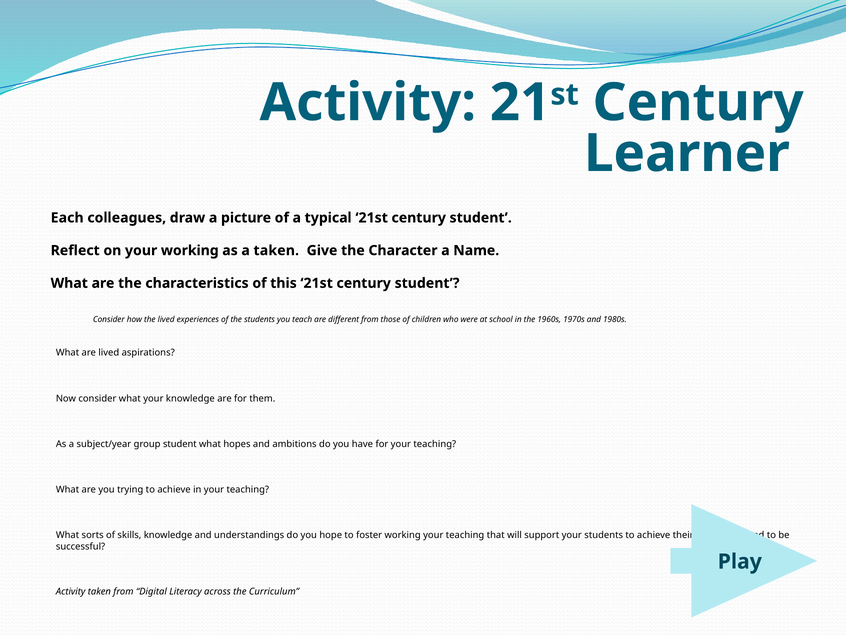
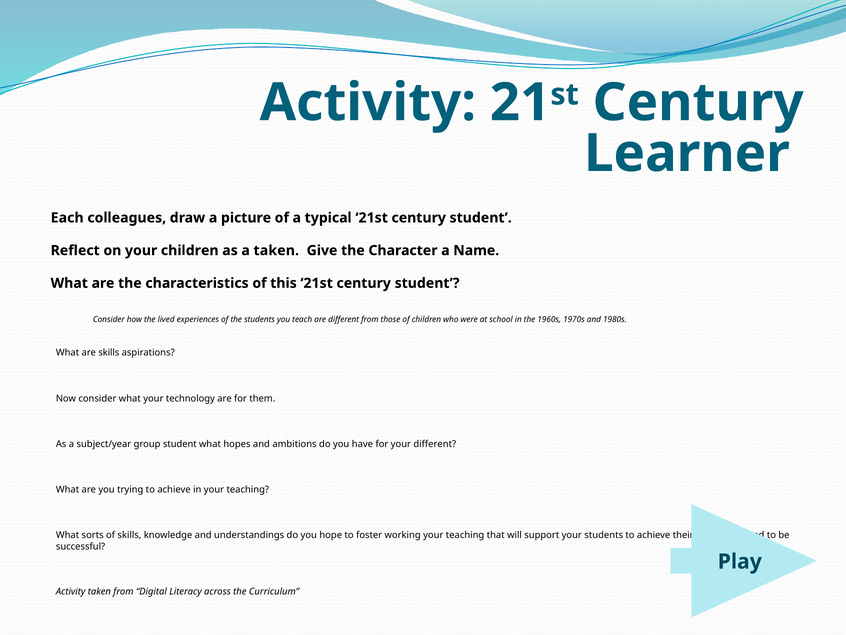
your working: working -> children (190, 250)
are lived: lived -> skills (109, 353)
your knowledge: knowledge -> technology (190, 398)
for your teaching: teaching -> different (435, 444)
